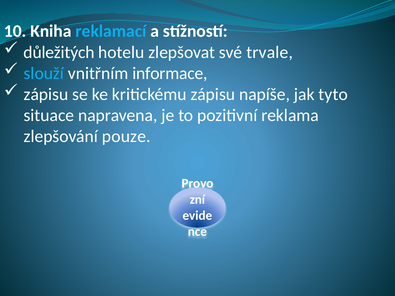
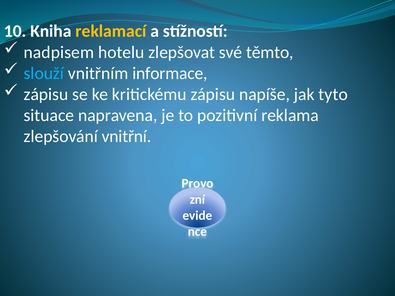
reklamací colour: light blue -> yellow (111, 31)
důležitých: důležitých -> nadpisem (59, 52)
trvale: trvale -> těmto (270, 52)
pouze: pouze -> vnitřní (126, 137)
